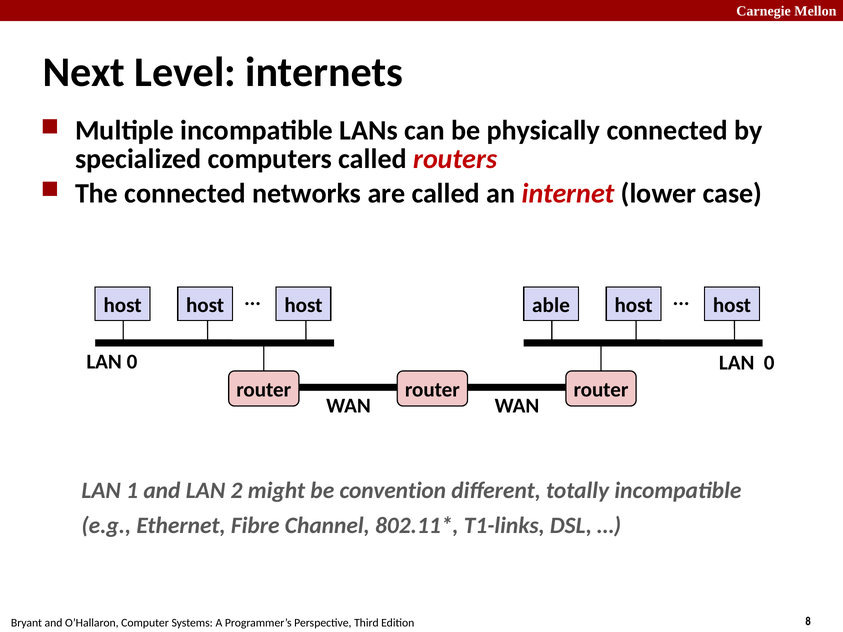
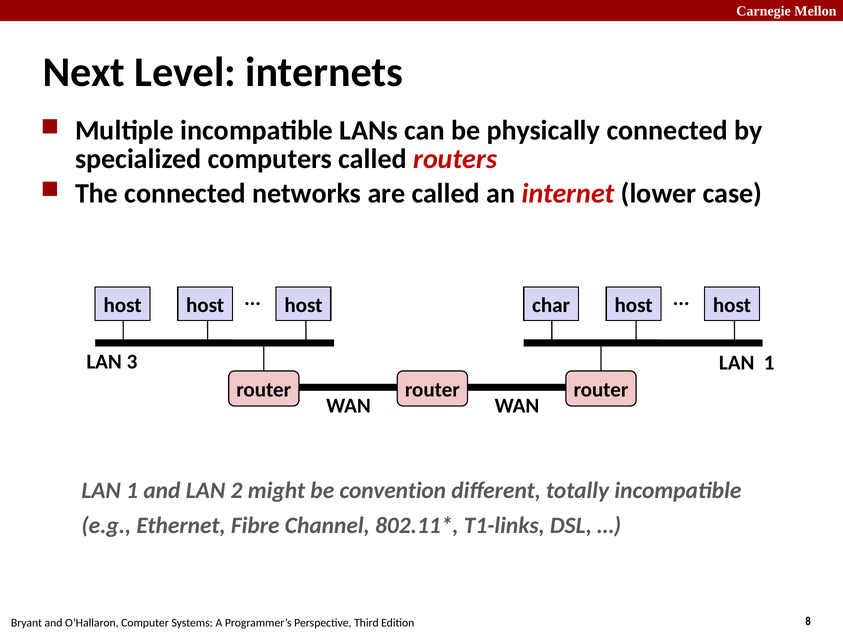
able: able -> char (551, 305)
0: 0 -> 3 (132, 362)
0: 0 -> 1 (769, 363)
